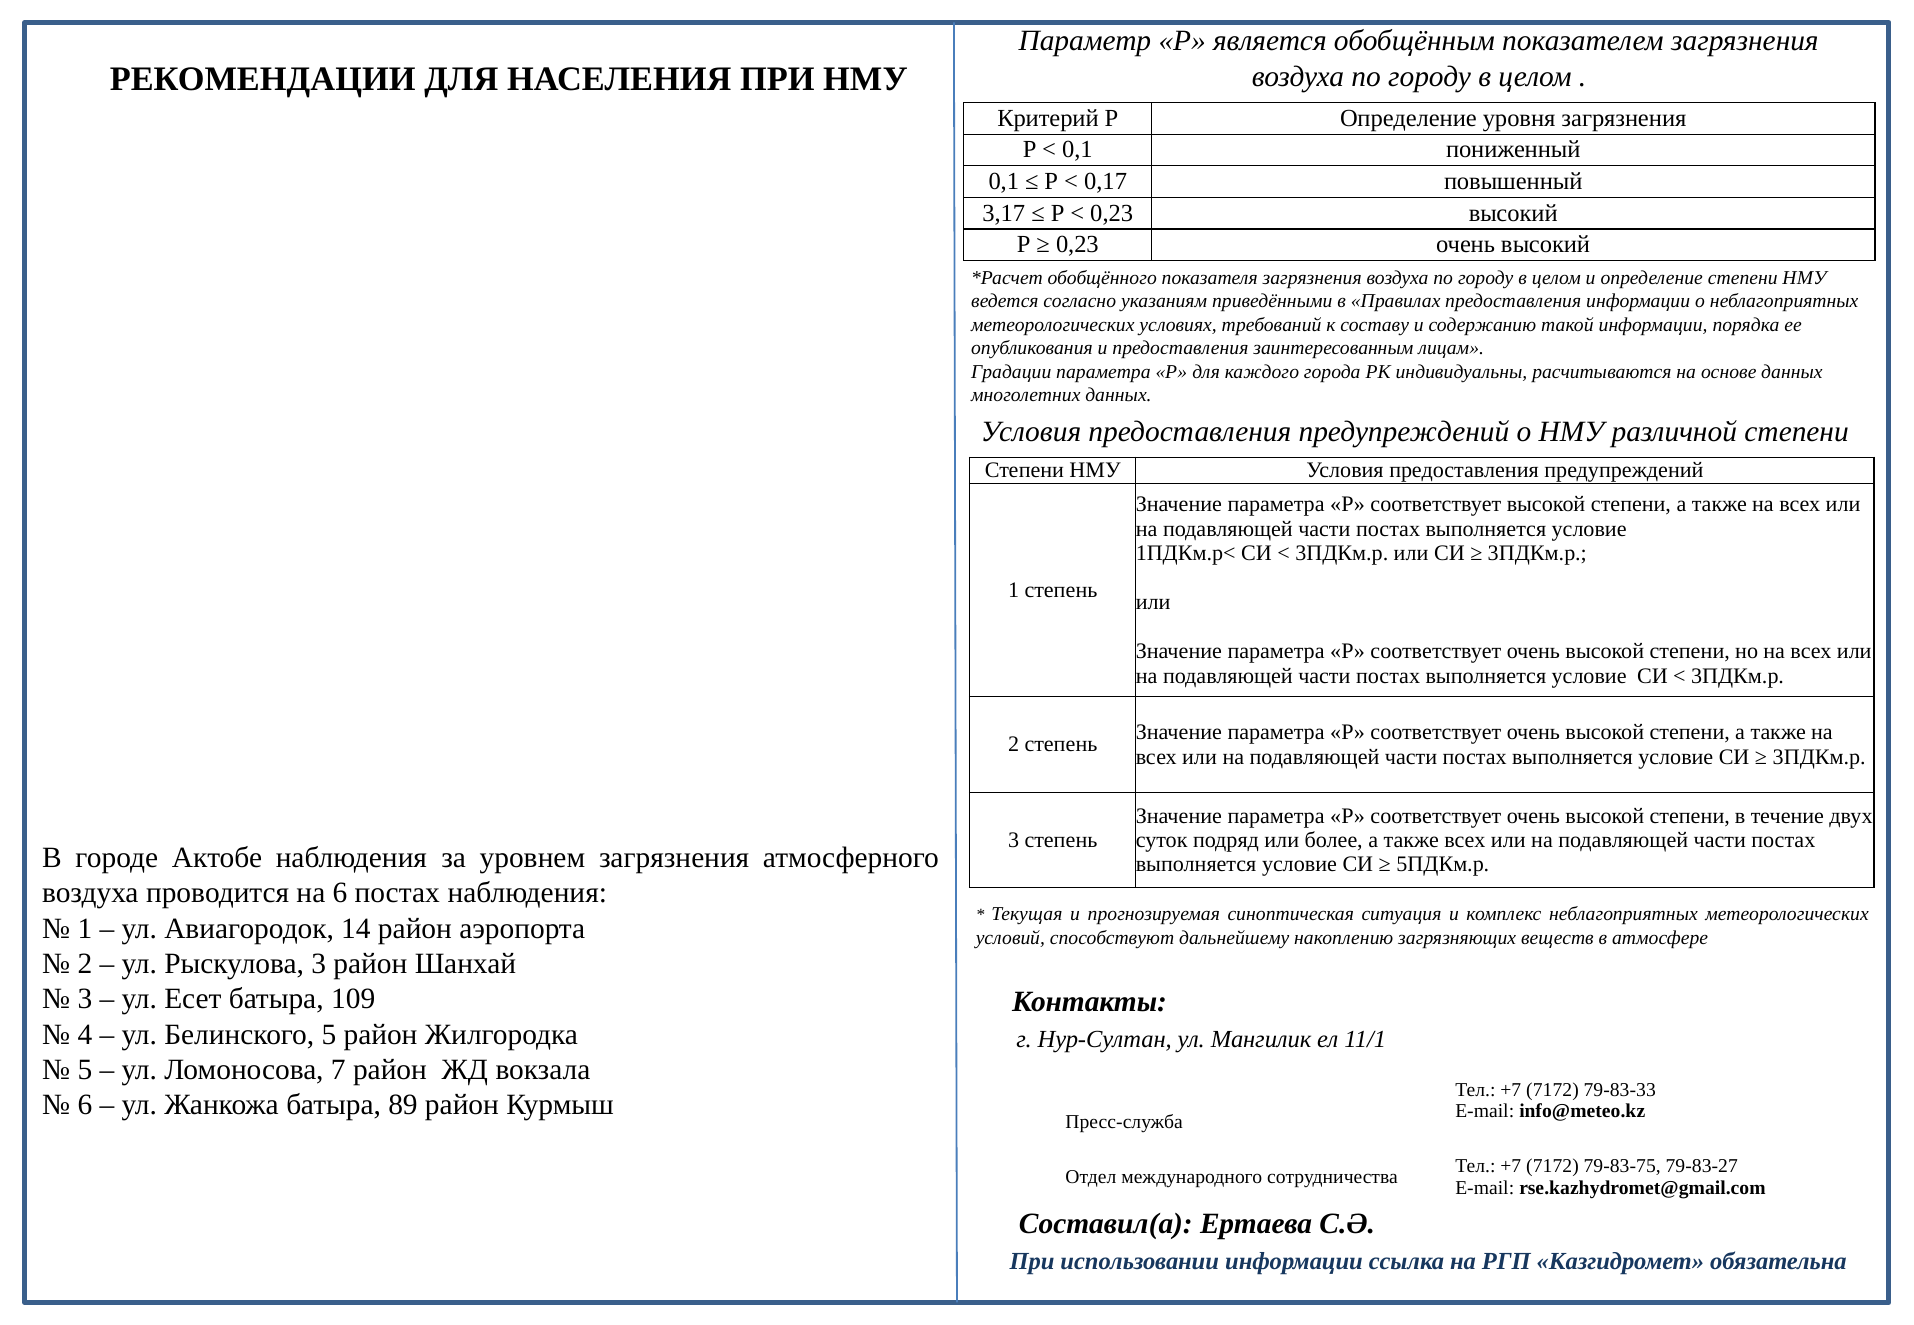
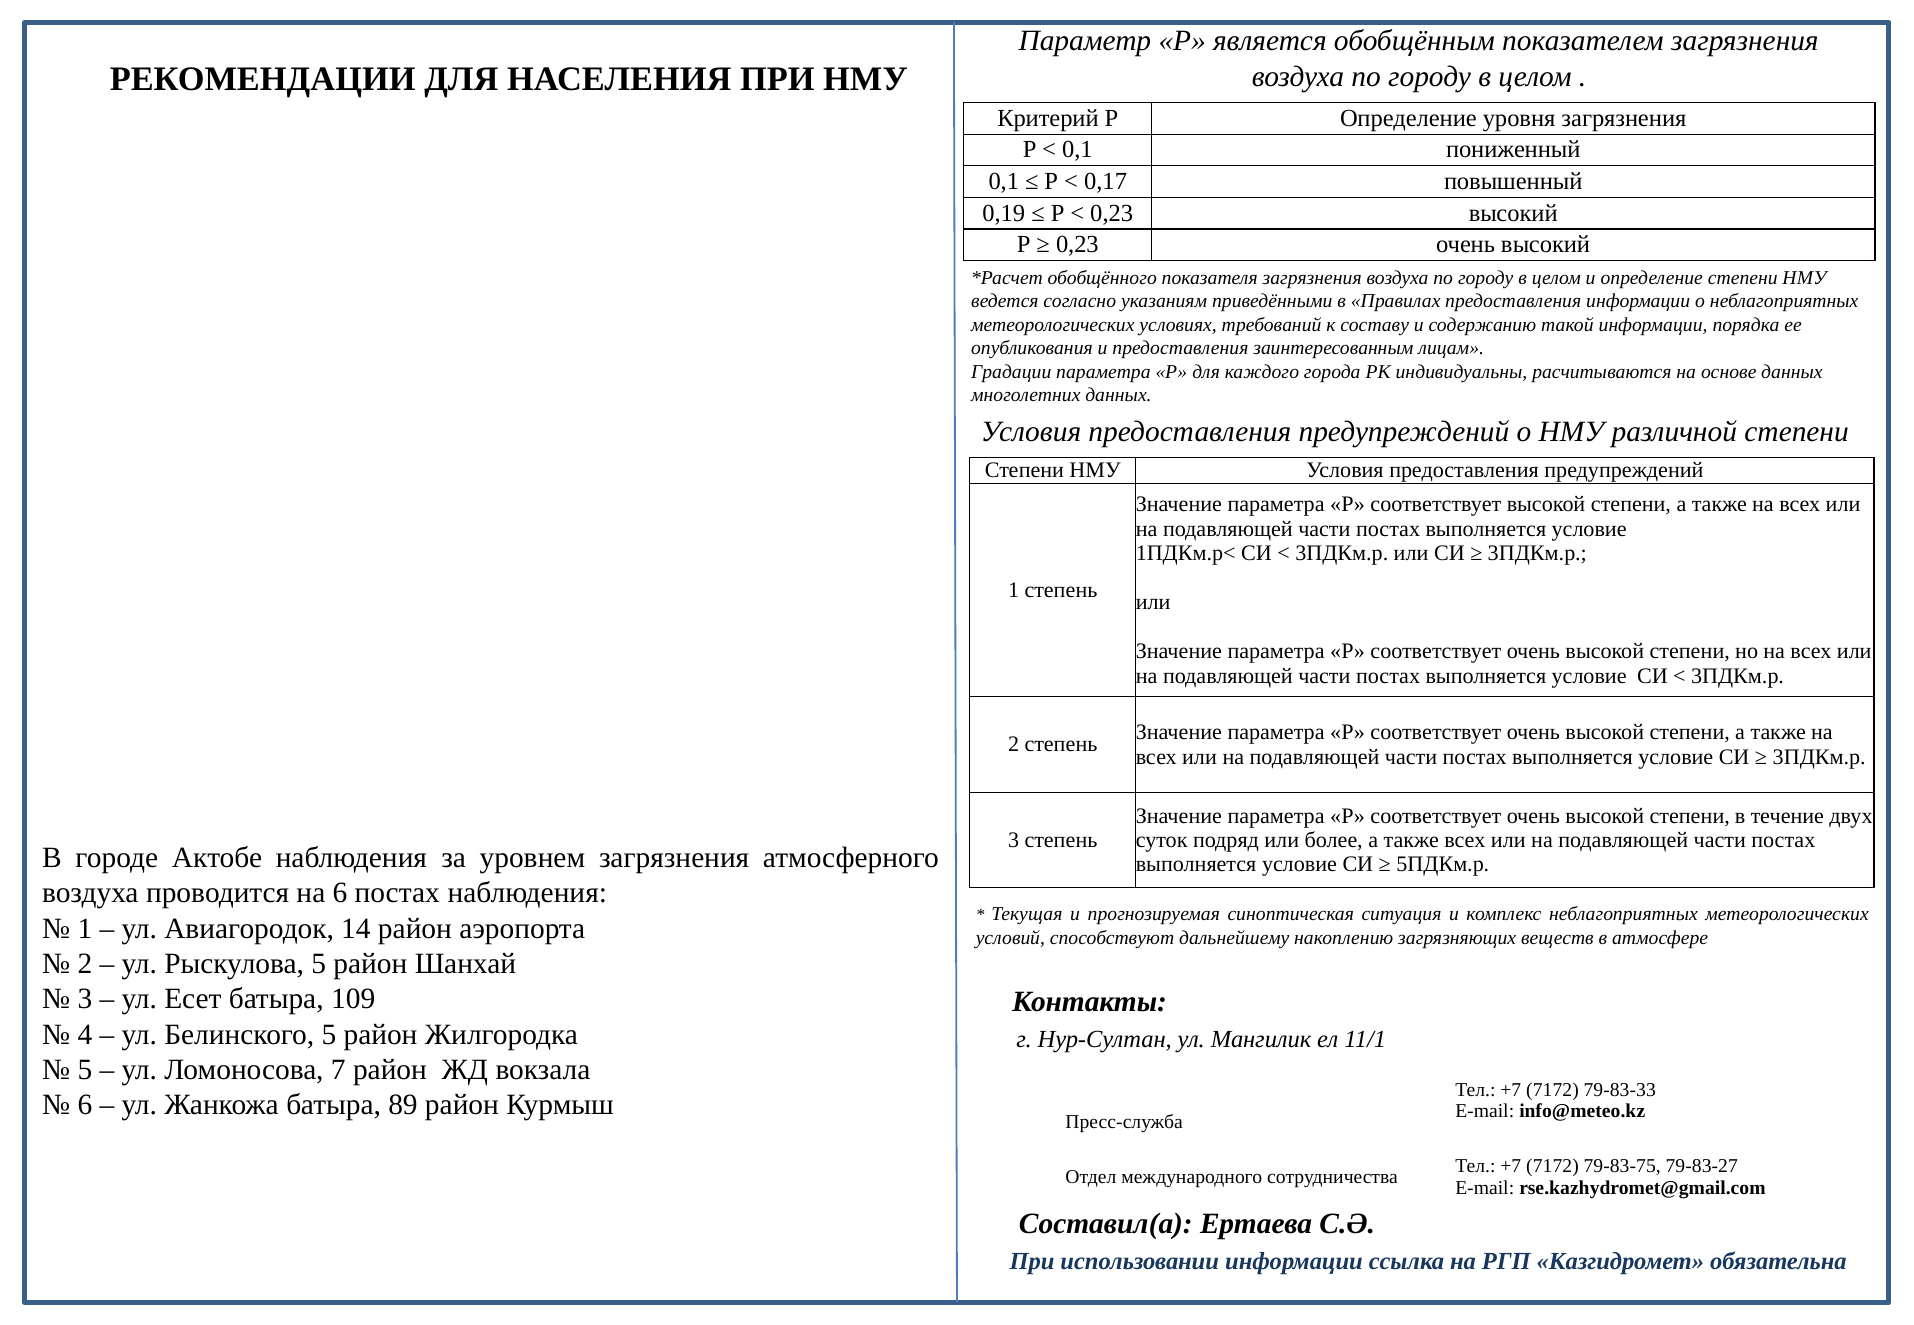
3,17: 3,17 -> 0,19 (1004, 213)
Рыскулова 3: 3 -> 5 (319, 964)
